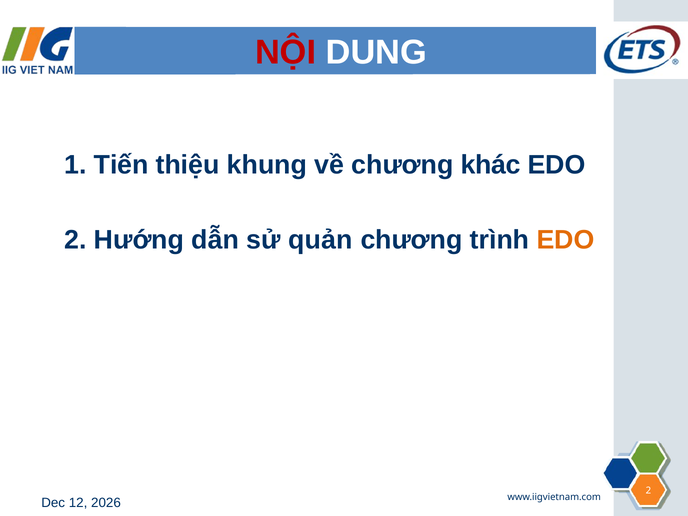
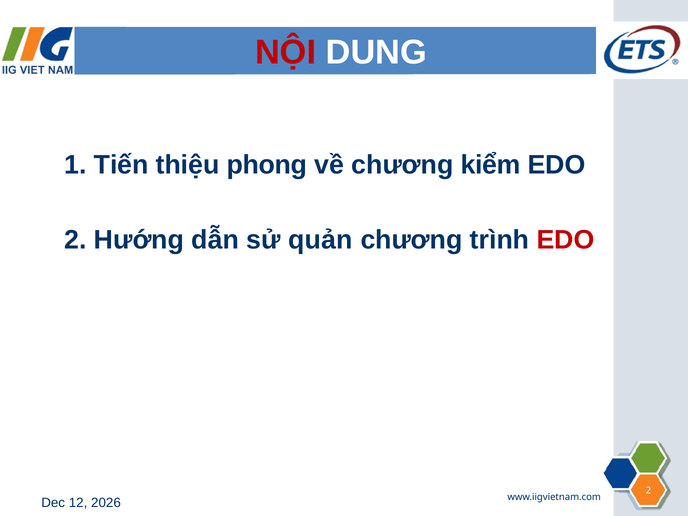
khung: khung -> phong (267, 165)
khác: khác -> kiểm (491, 165)
EDO colour: orange -> red (566, 240)
